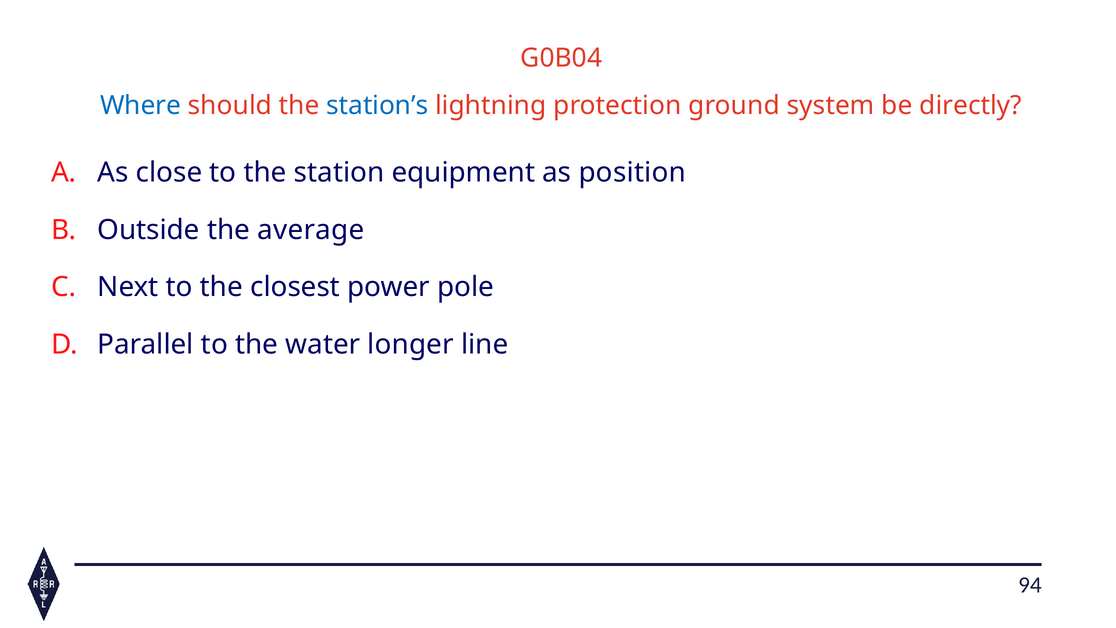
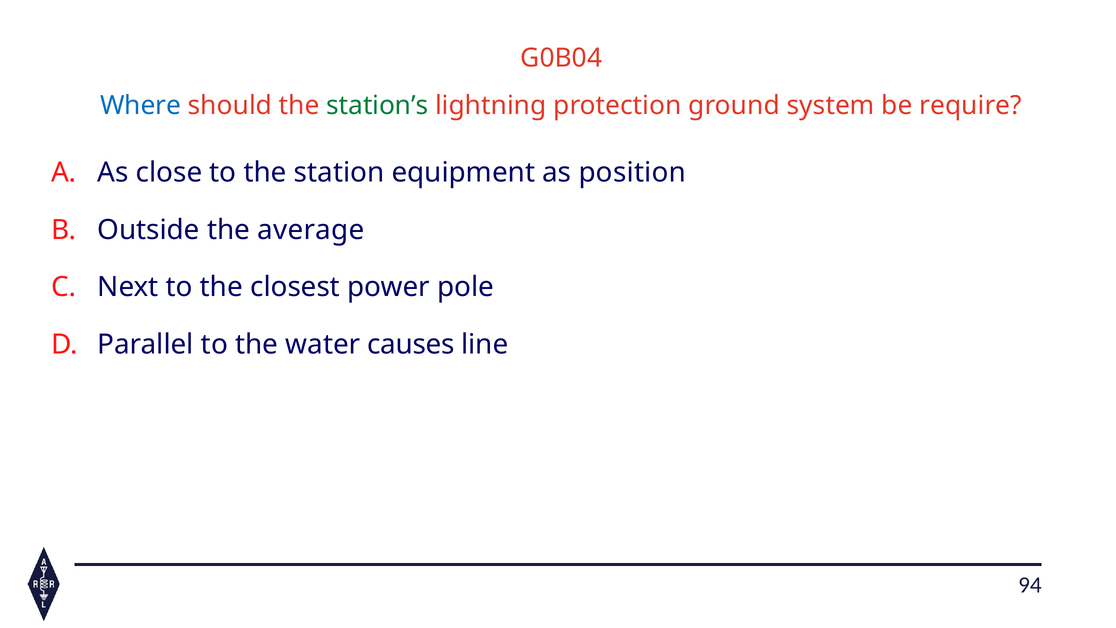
station’s colour: blue -> green (377, 105)
directly: directly -> require (971, 105)
longer: longer -> causes (411, 344)
